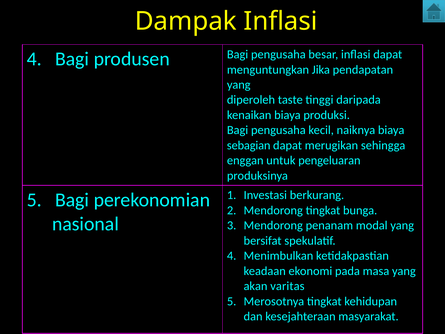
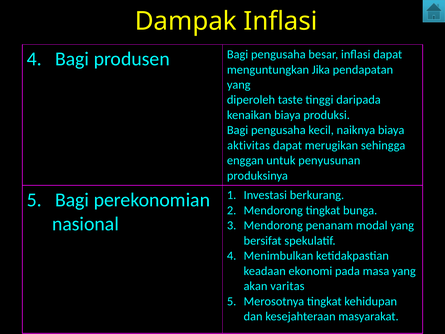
sebagian: sebagian -> aktivitas (249, 145)
pengeluaran: pengeluaran -> penyusunan (329, 160)
